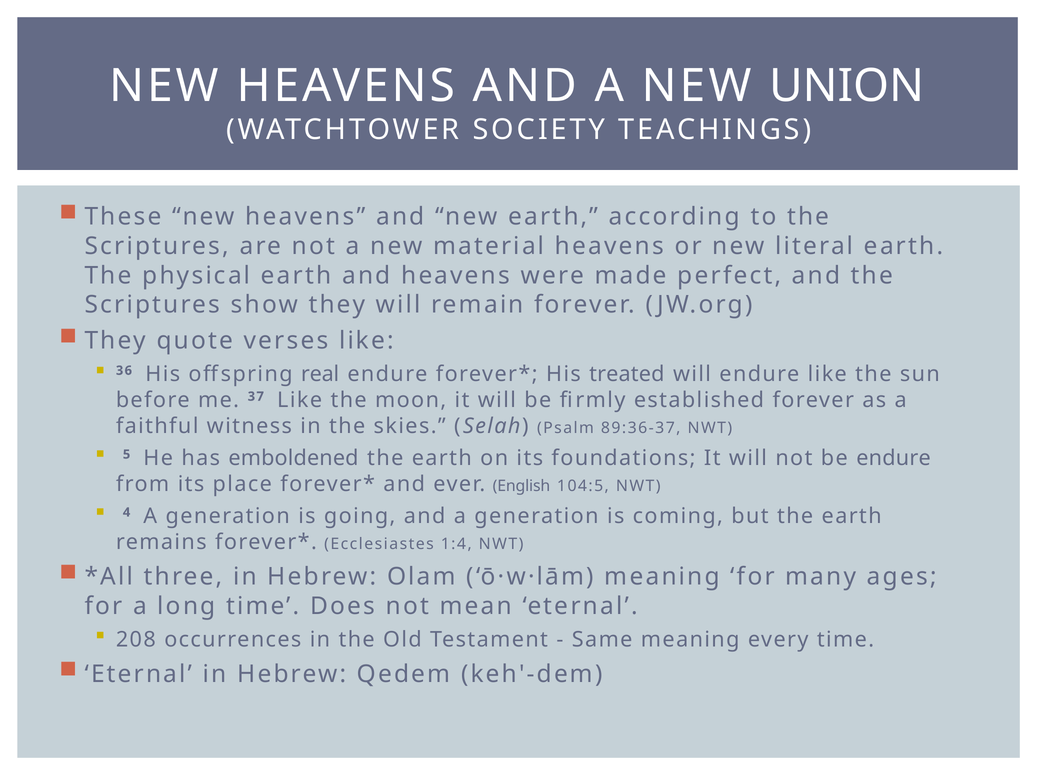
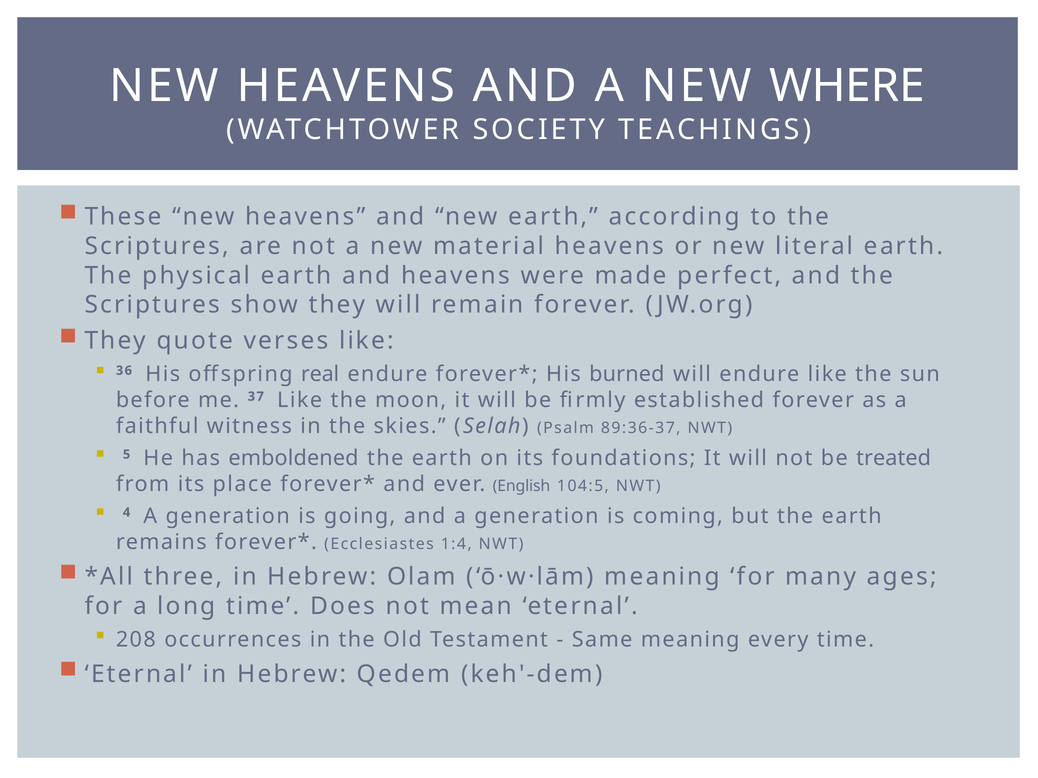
UNION: UNION -> WHERE (847, 86)
treated: treated -> burned (627, 375)
be endure: endure -> treated (894, 458)
